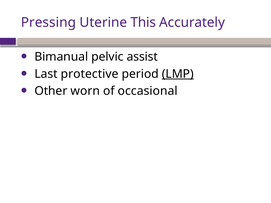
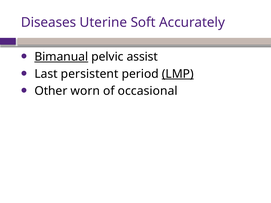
Pressing: Pressing -> Diseases (48, 22)
This: This -> Soft (143, 22)
Bimanual underline: none -> present (61, 57)
protective: protective -> persistent (90, 74)
